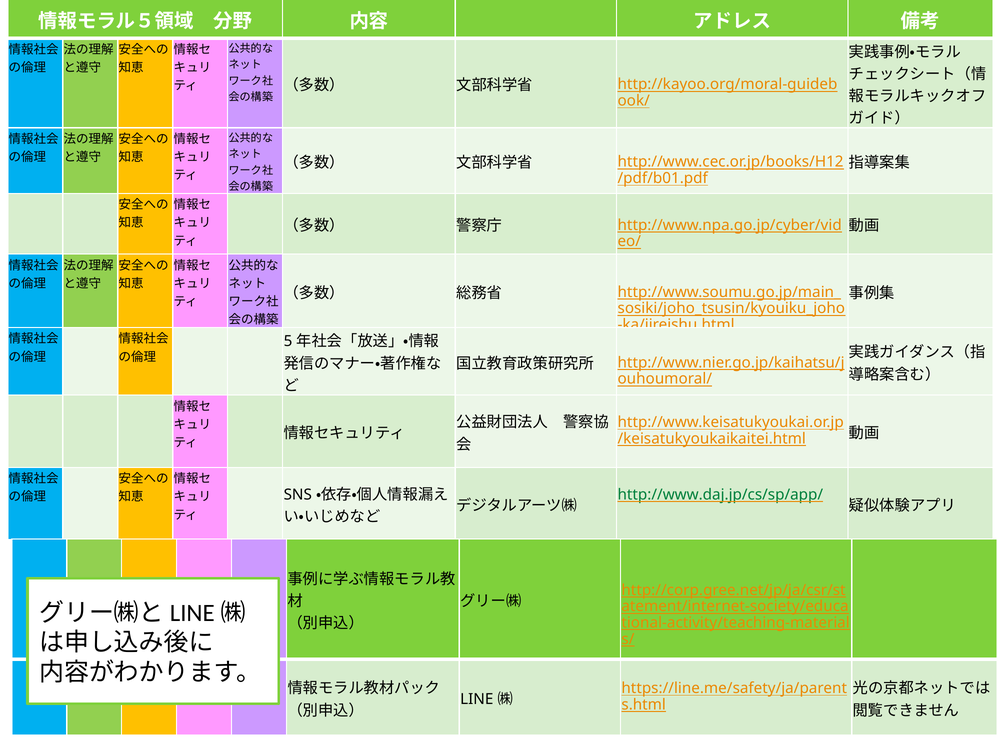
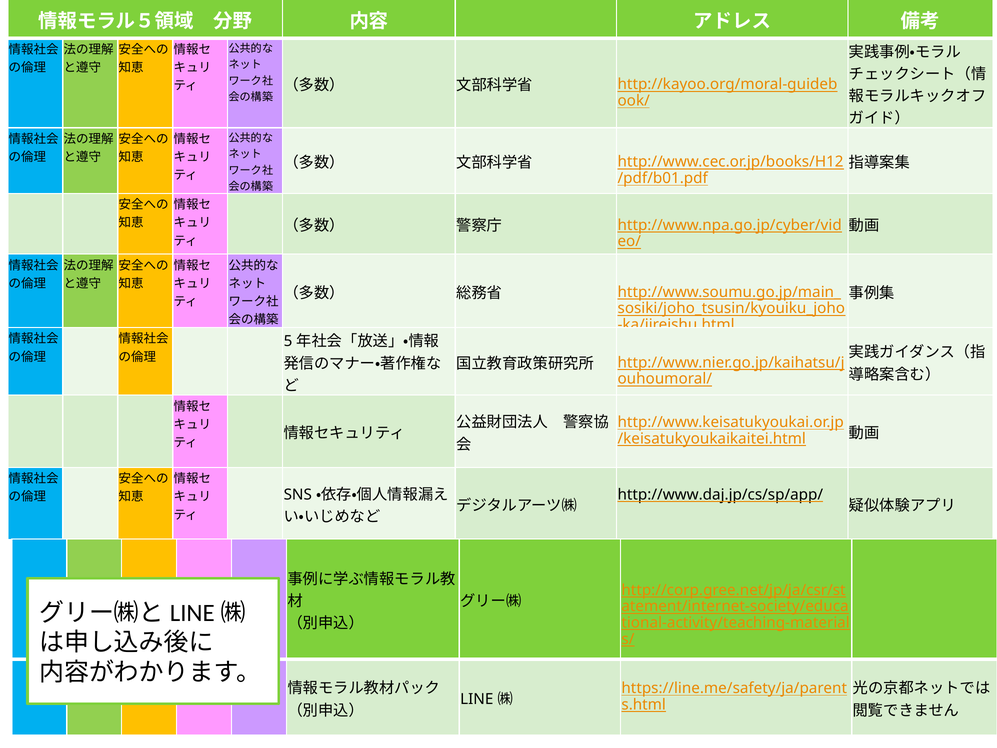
http://www.daj.jp/cs/sp/app/ colour: green -> black (720, 494)
